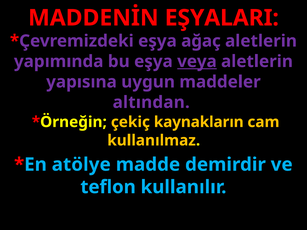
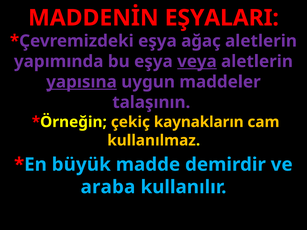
yapısına underline: none -> present (81, 82)
altından: altından -> talaşının (151, 102)
atölye: atölye -> büyük (81, 165)
teflon: teflon -> araba (108, 187)
